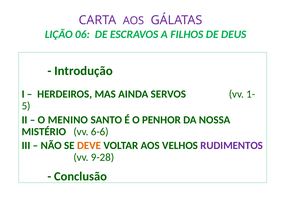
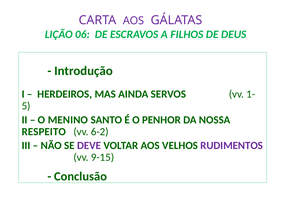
MISTÉRIO: MISTÉRIO -> RESPEITO (44, 131)
6-6: 6-6 -> 6-2 (100, 131)
DEVE colour: orange -> purple (89, 145)
9-28: 9-28 -> 9-15 (103, 157)
